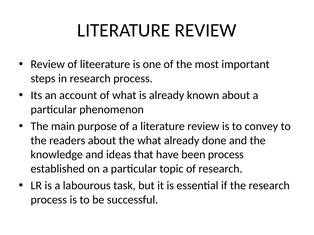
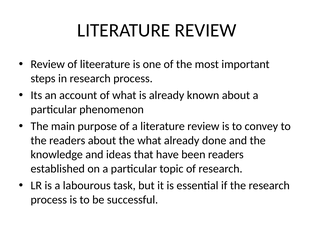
been process: process -> readers (226, 155)
